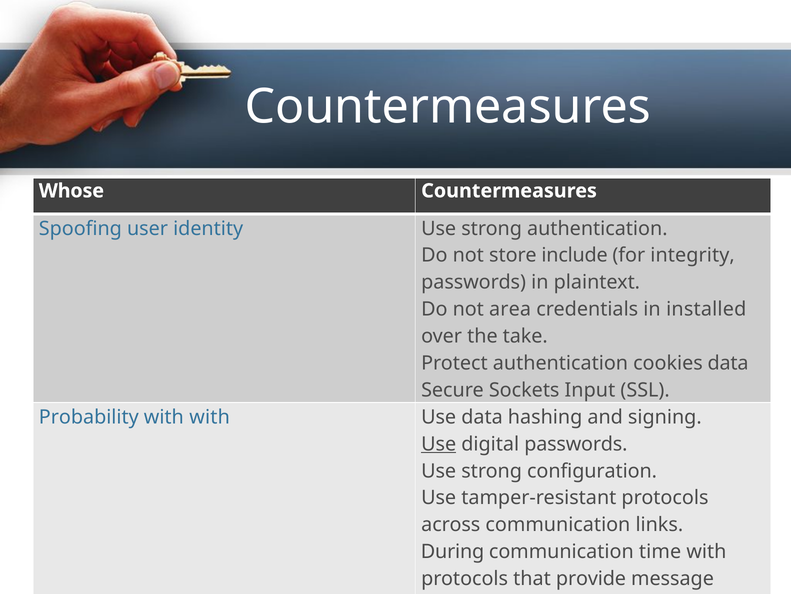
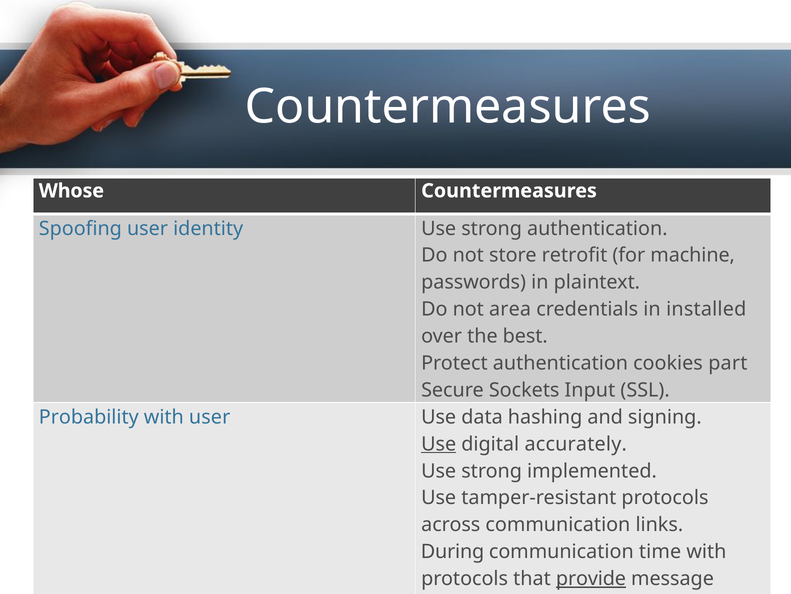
include: include -> retrofit (574, 255)
for integrity: integrity -> machine (693, 255)
take: take -> best (525, 336)
cookies data: data -> part (728, 363)
with with: with -> user (210, 417)
digital passwords: passwords -> accurately (576, 443)
configuration: configuration -> implemented (592, 470)
provide underline: none -> present (591, 578)
